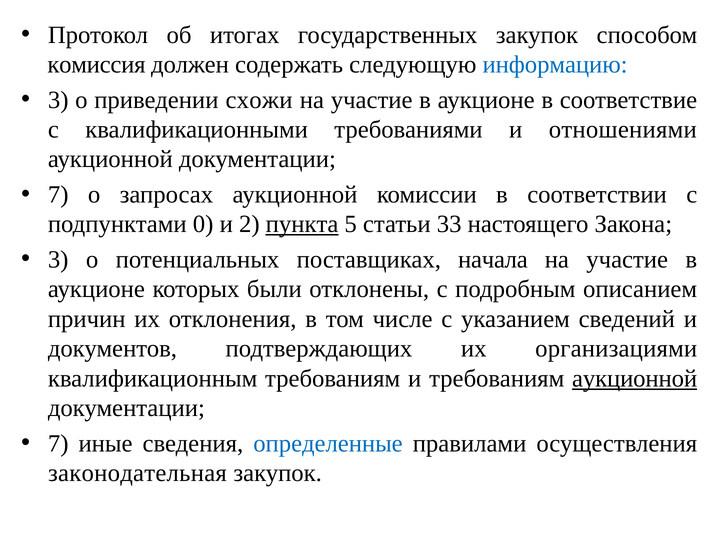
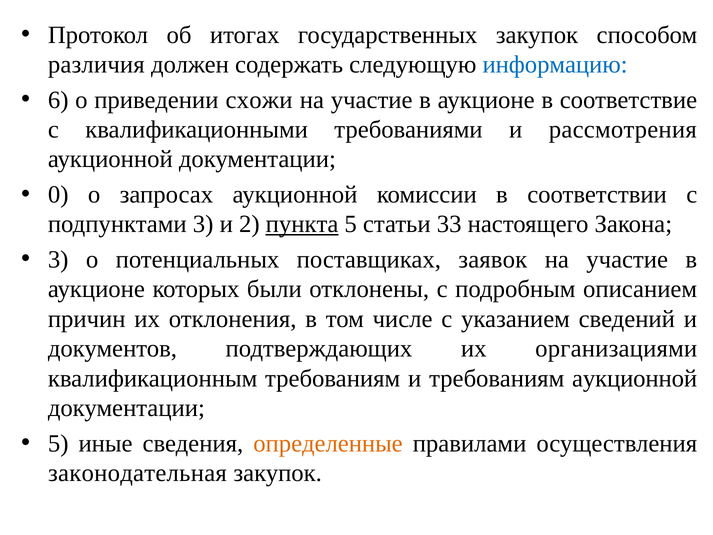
комиссия: комиссия -> различия (96, 65)
3: 3 -> 6 (58, 100)
отношениями: отношениями -> рассмотрения (623, 130)
7: 7 -> 0 (58, 194)
подпунктами 0: 0 -> 3 (203, 224)
начала: начала -> заявок (493, 259)
аукционной underline: present -> none (635, 378)
7: 7 -> 5 (58, 443)
определенные colour: blue -> orange (328, 443)
